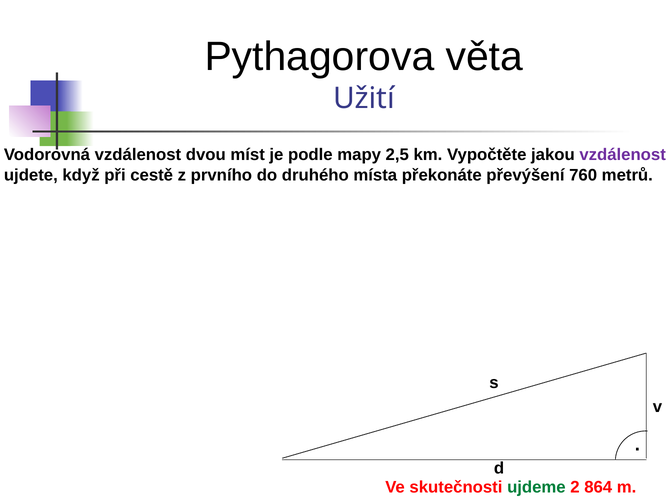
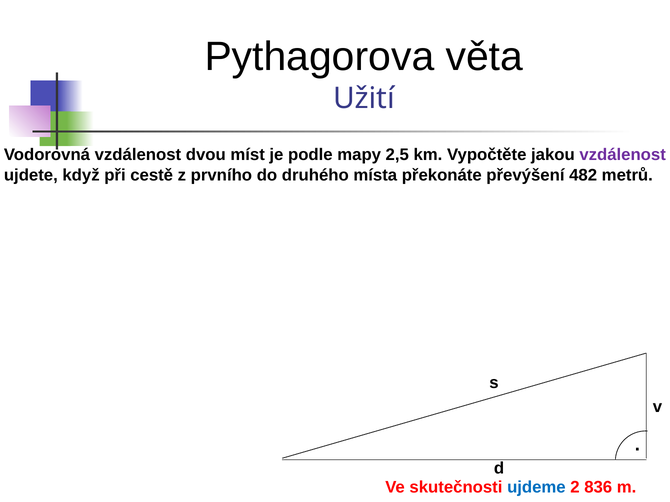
760: 760 -> 482 (583, 175)
ujdeme colour: green -> blue (536, 488)
864: 864 -> 836 (598, 488)
